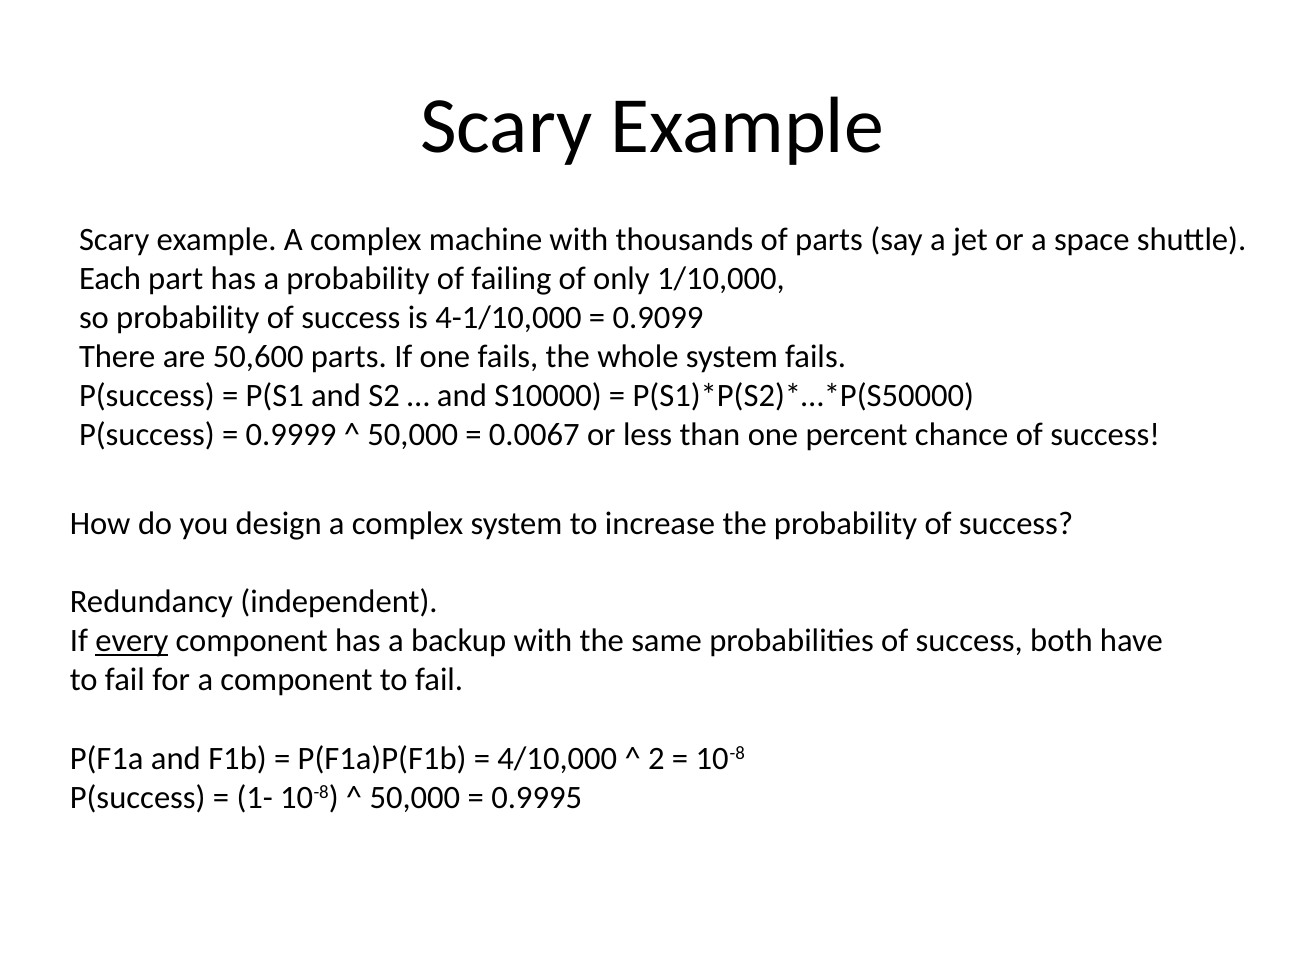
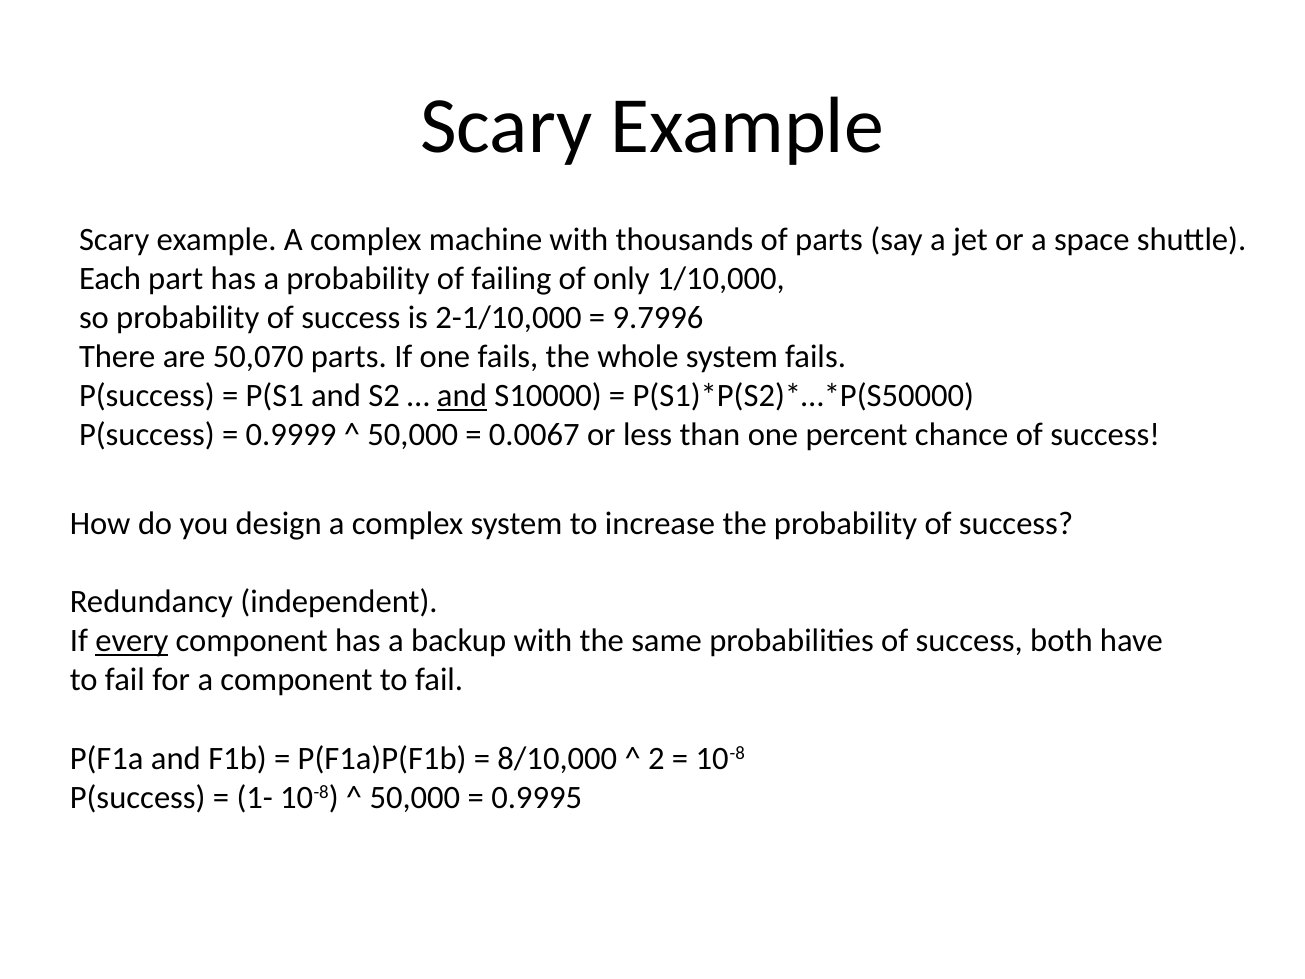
4-1/10,000: 4-1/10,000 -> 2-1/10,000 (508, 317)
0.9099: 0.9099 -> 9.7996 (658, 317)
50,600: 50,600 -> 50,070 (258, 357)
and underline: none -> present (462, 396)
4/10,000: 4/10,000 -> 8/10,000 (557, 758)
